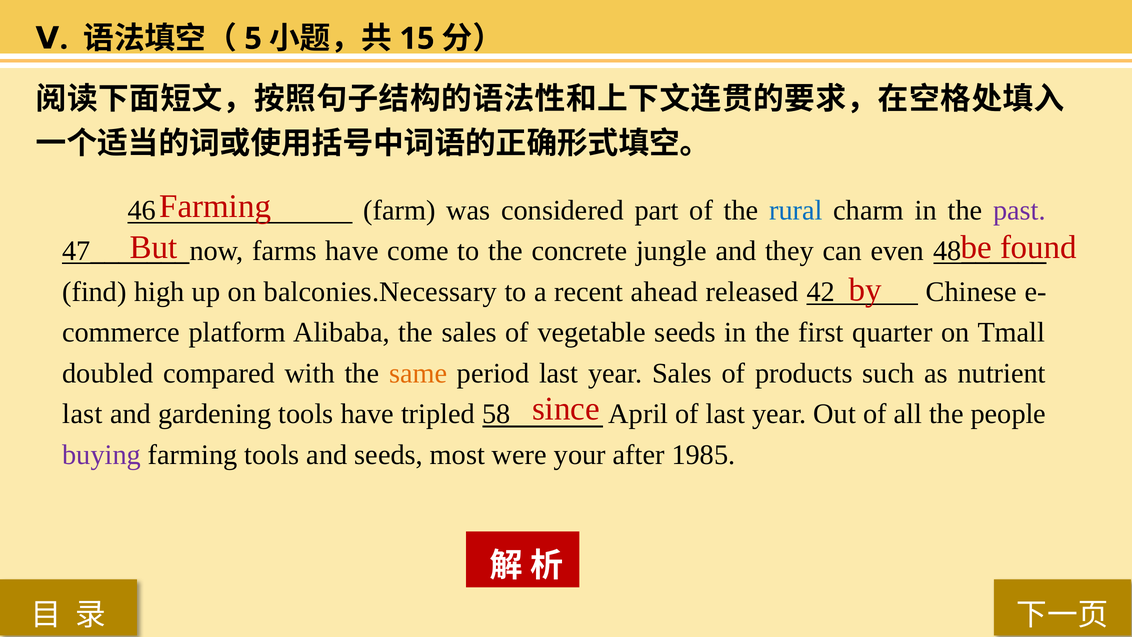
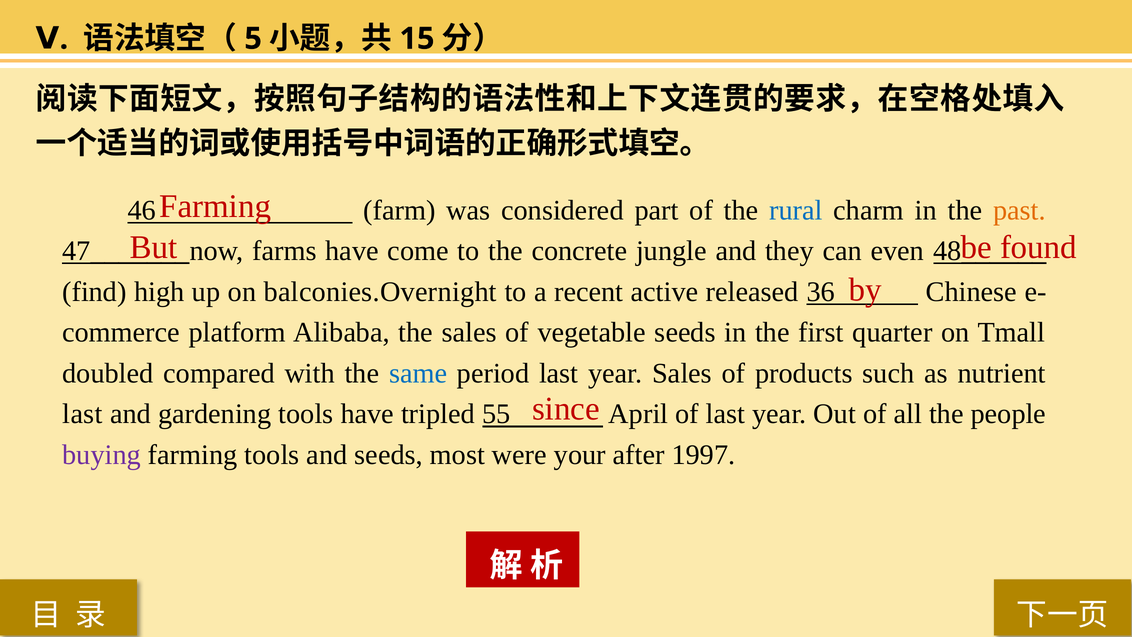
past colour: purple -> orange (1020, 210)
balconies.Necessary: balconies.Necessary -> balconies.Overnight (380, 292)
ahead: ahead -> active (665, 292)
42: 42 -> 36 (821, 292)
same colour: orange -> blue (418, 373)
58: 58 -> 55 (496, 414)
1985: 1985 -> 1997 (704, 455)
